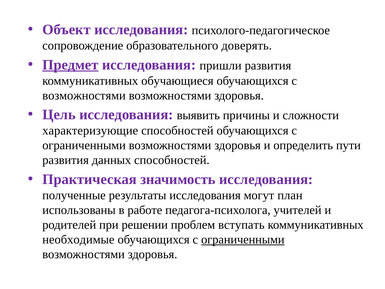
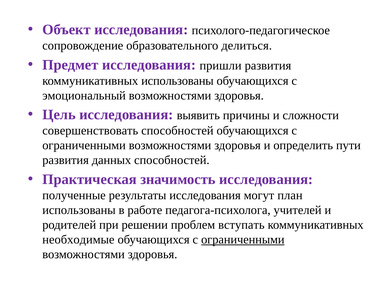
доверять: доверять -> делиться (247, 46)
Предмет underline: present -> none (70, 65)
коммуникативных обучающиеся: обучающиеся -> использованы (177, 81)
возможностями: возможностями -> эмоциональный (84, 95)
характеризующие: характеризующие -> совершенствовать (90, 130)
